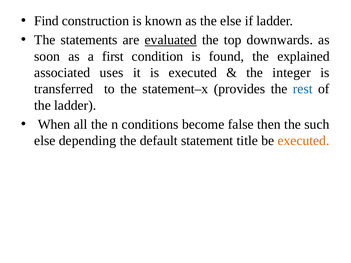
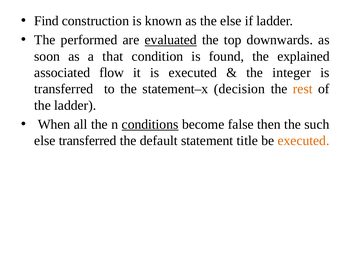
statements: statements -> performed (89, 40)
first: first -> that (113, 56)
uses: uses -> flow (112, 73)
provides: provides -> decision (239, 89)
rest colour: blue -> orange (303, 89)
conditions underline: none -> present (150, 124)
else depending: depending -> transferred (88, 141)
